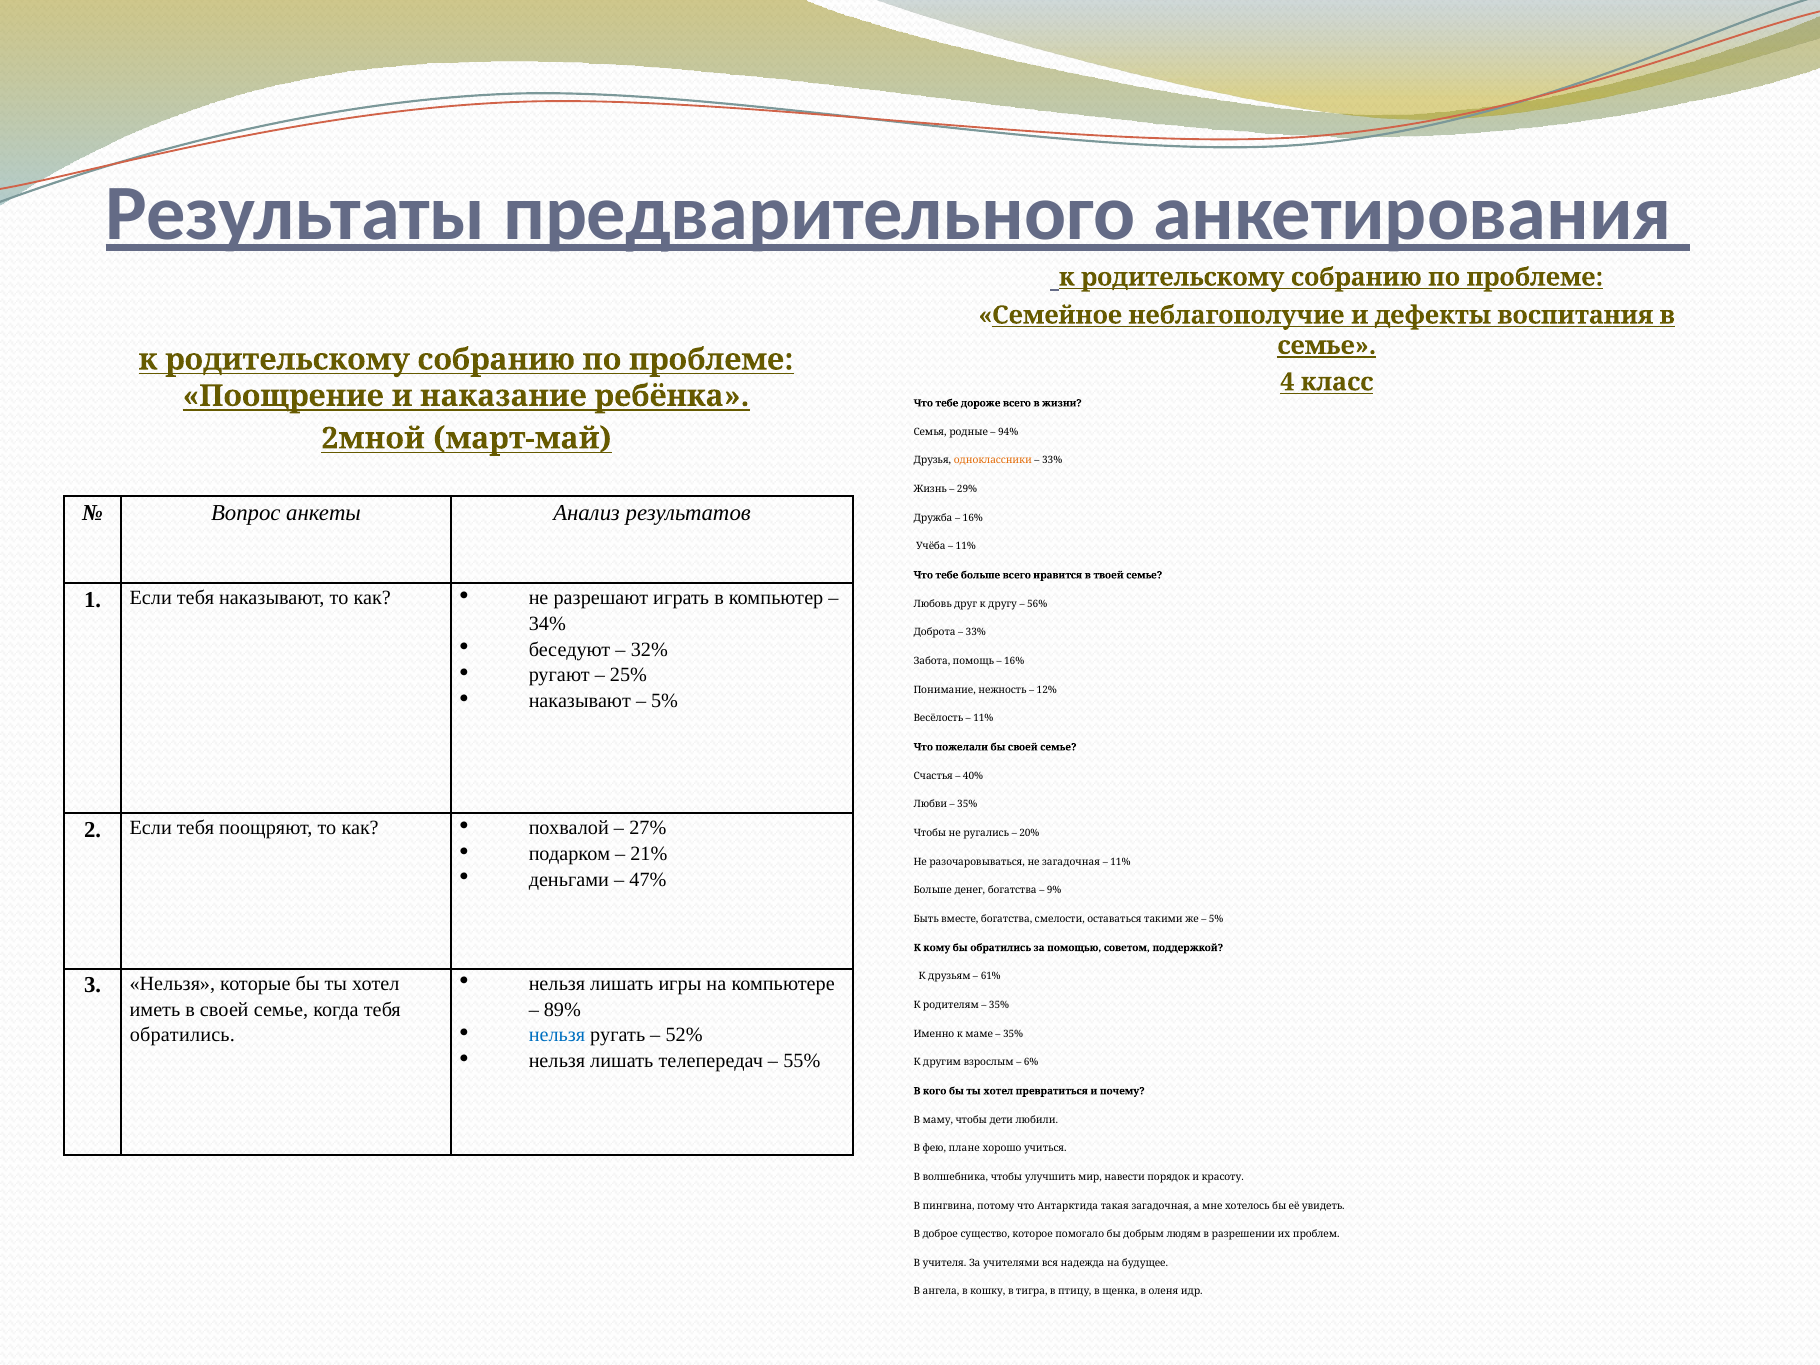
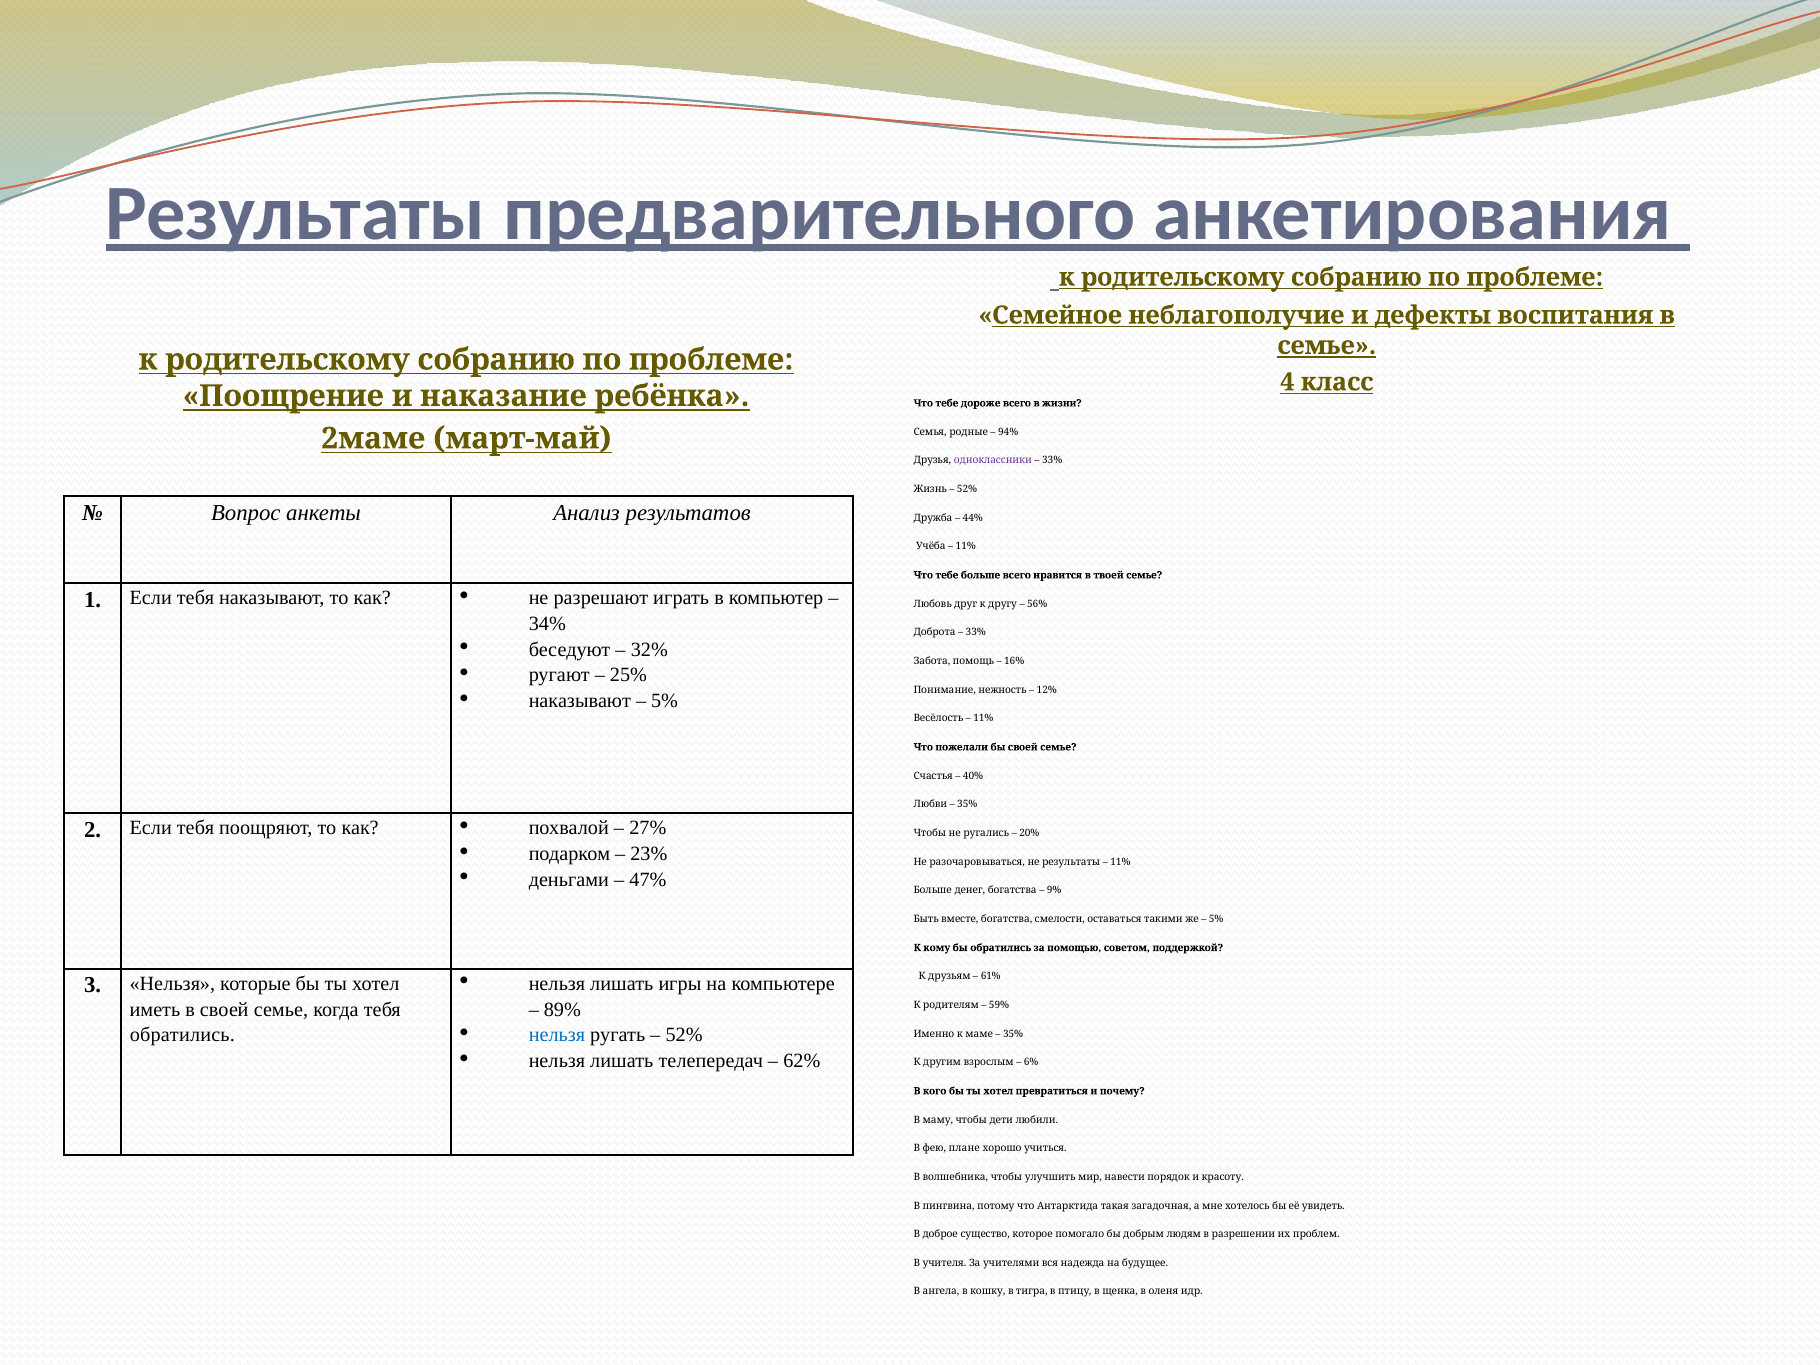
2мной: 2мной -> 2маме (373, 438)
одноклассники colour: orange -> purple (993, 460)
29%: 29% -> 52% (967, 489)
16%: 16% -> 44% (973, 518)
21%: 21% -> 23% (649, 854)
не загадочная: загадочная -> результаты (1071, 862)
35%: 35% -> 59% (999, 1005)
55%: 55% -> 62% (802, 1061)
